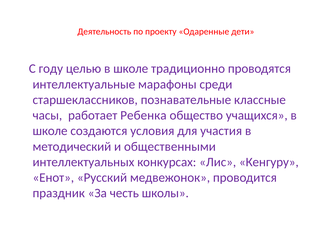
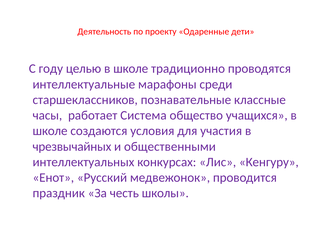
Ребенка: Ребенка -> Система (143, 116)
методический: методический -> чрезвычайных (72, 147)
